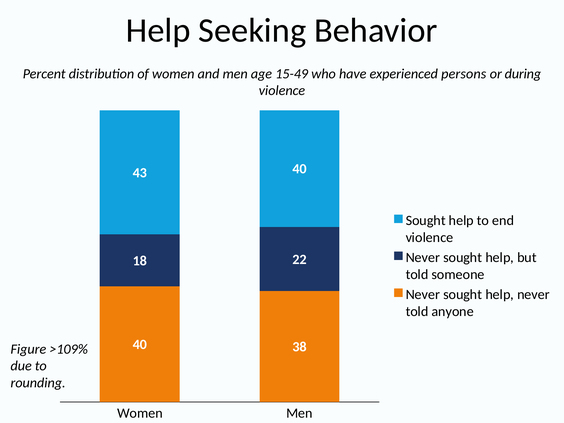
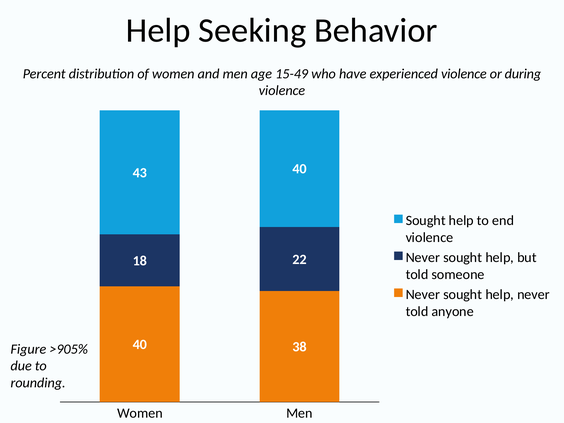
experienced persons: persons -> violence (464, 74)
>109%: >109% -> >905% (69, 349)
